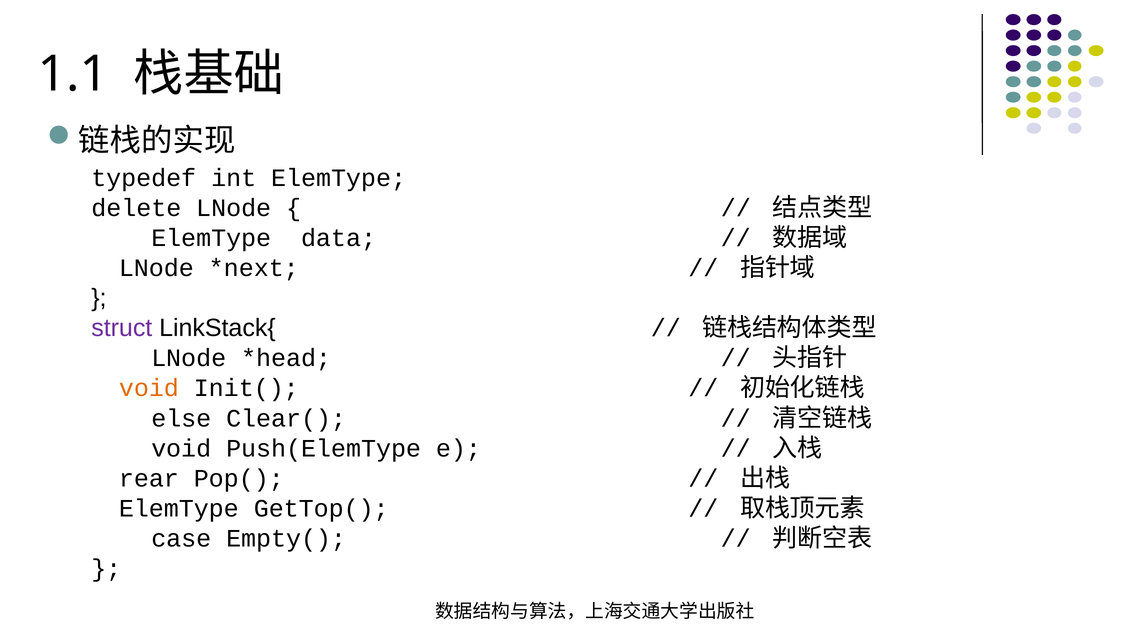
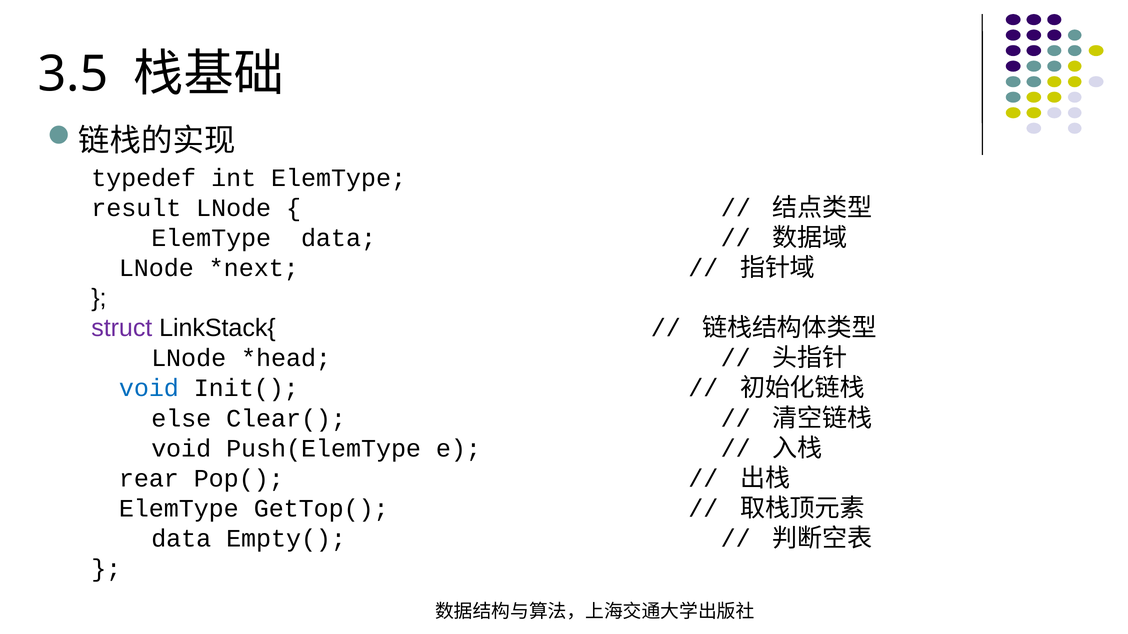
1.1: 1.1 -> 3.5 (73, 74)
delete: delete -> result (136, 208)
void colour: orange -> blue (149, 389)
case: case -> data (181, 539)
